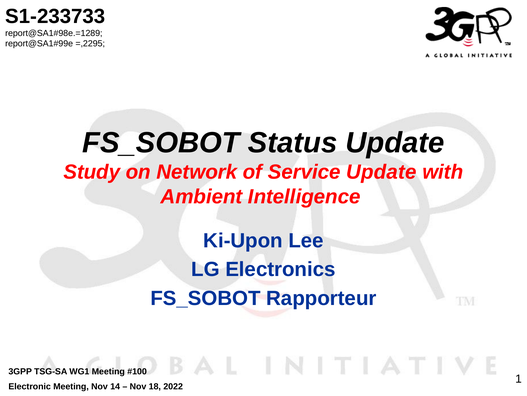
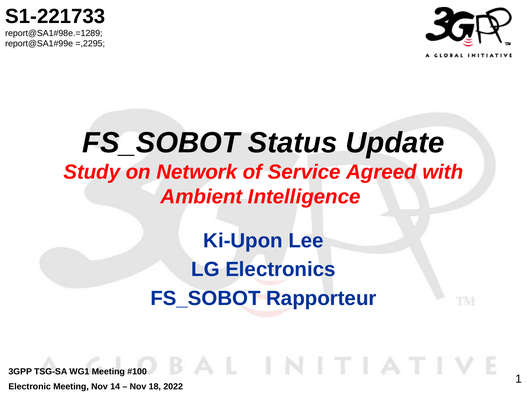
S1-233733: S1-233733 -> S1-221733 (55, 16)
Service Update: Update -> Agreed (381, 172)
